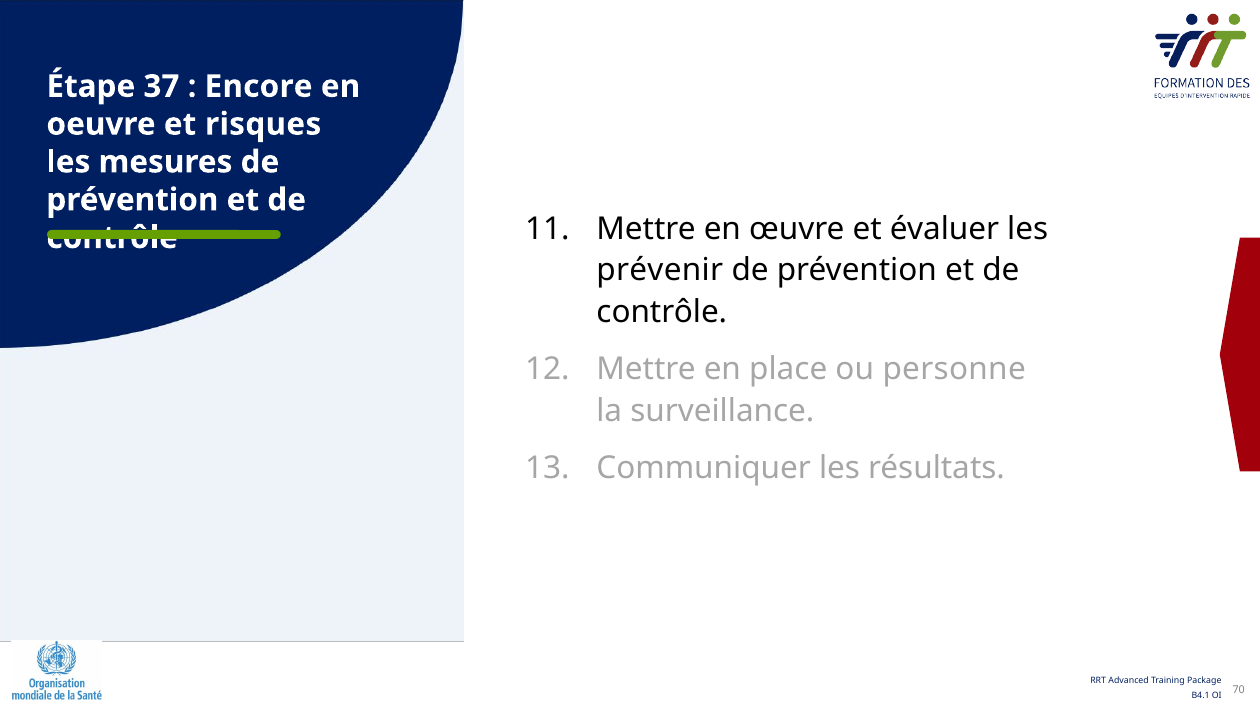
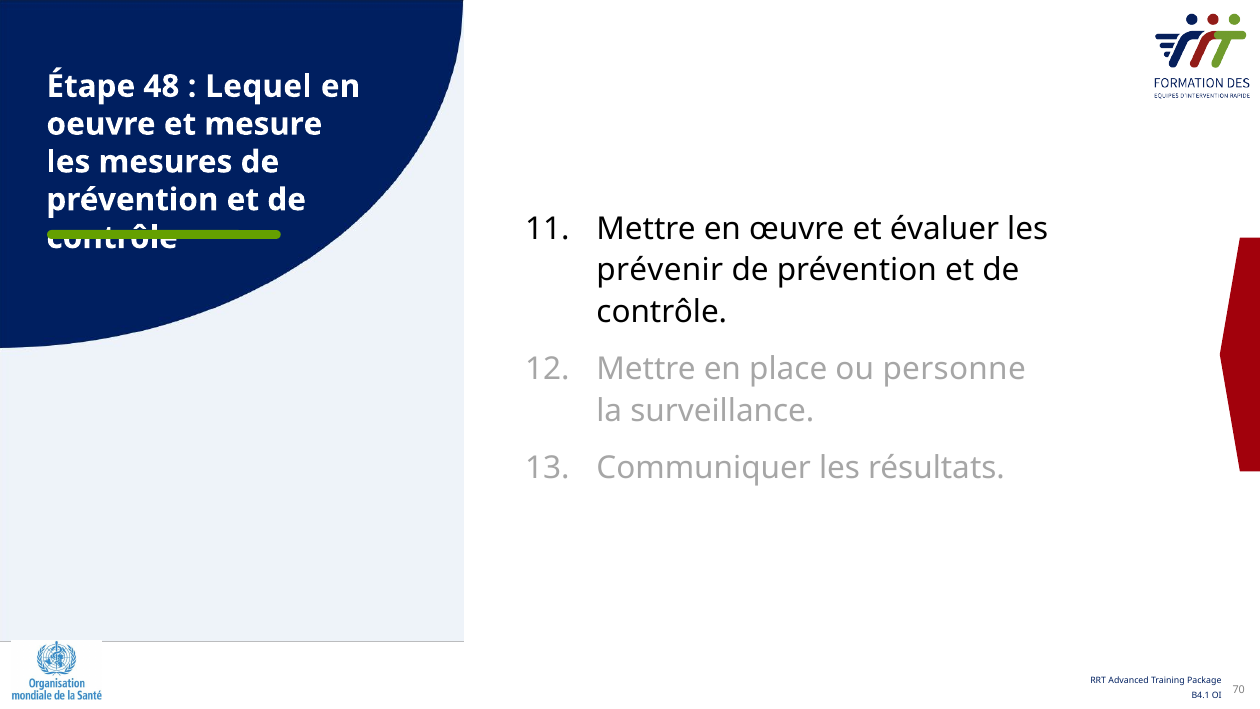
37: 37 -> 48 (161, 86)
Encore: Encore -> Lequel (259, 86)
risques: risques -> mesure (263, 124)
